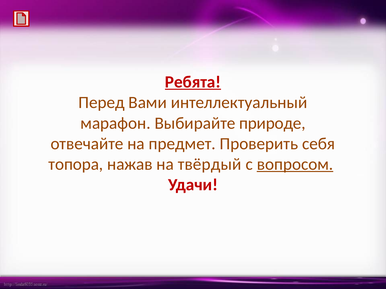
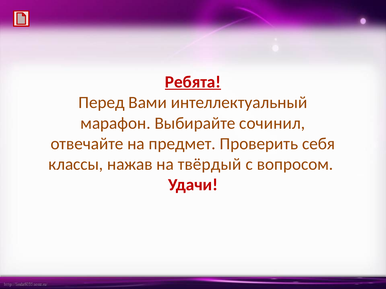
природе: природе -> сочинил (272, 123)
топора: топора -> классы (76, 164)
вопросом underline: present -> none (295, 164)
